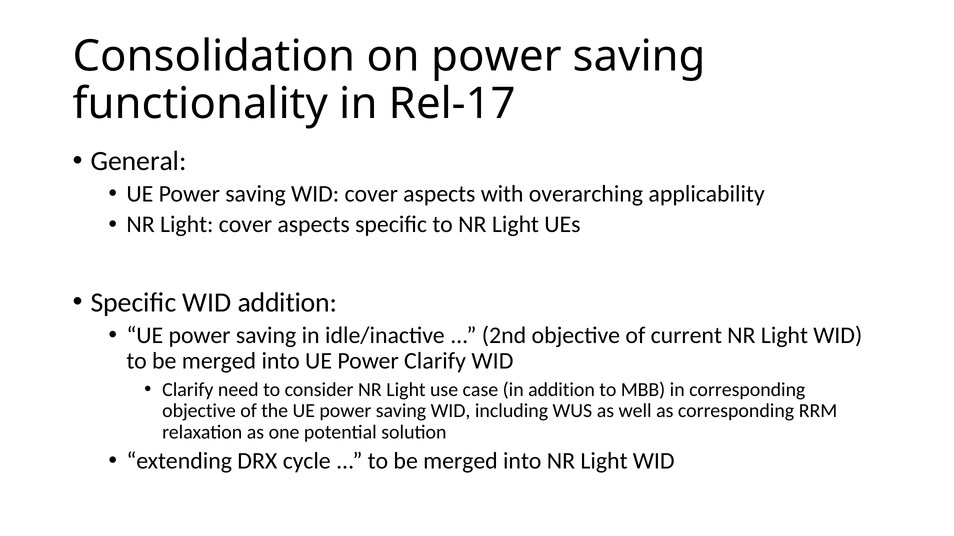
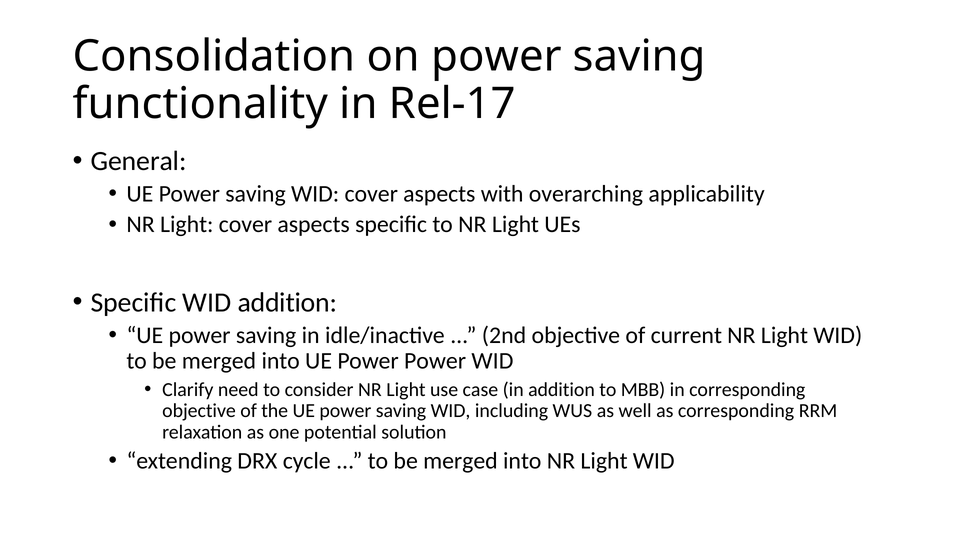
Power Clarify: Clarify -> Power (435, 361)
